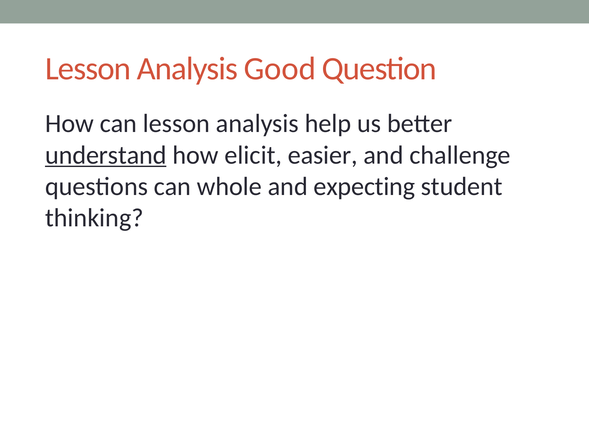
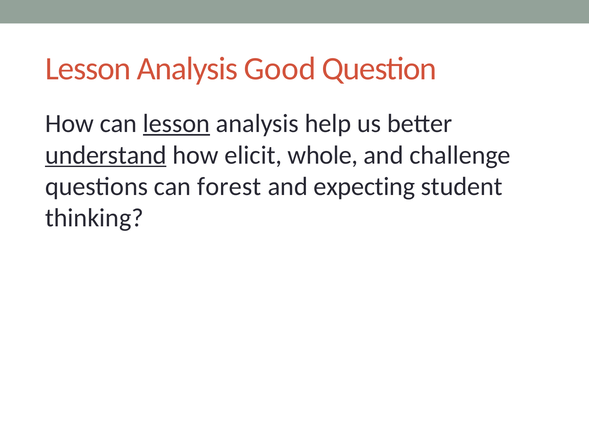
lesson underline: none -> present (176, 124)
easier: easier -> whole (323, 155)
whole: whole -> forest (229, 186)
